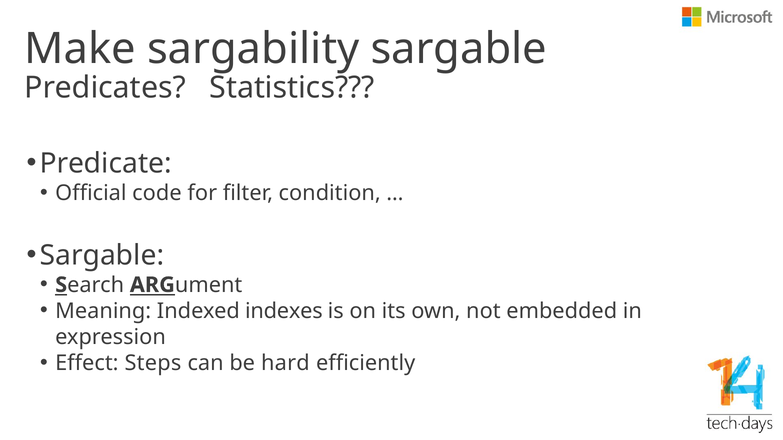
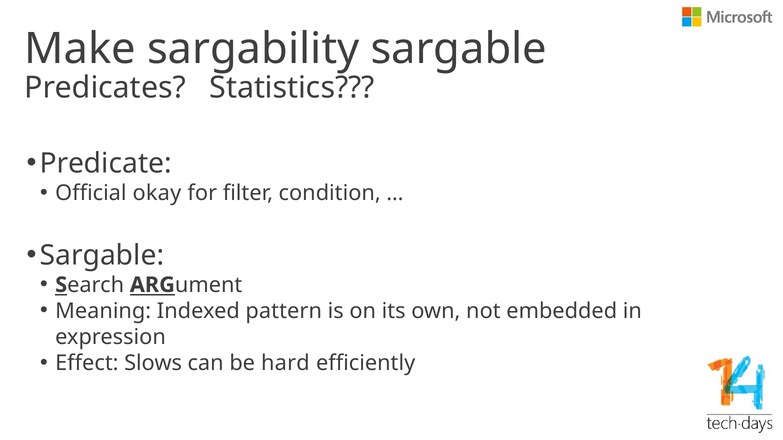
code: code -> okay (157, 193)
indexes: indexes -> pattern (284, 311)
Steps: Steps -> Slows (153, 363)
